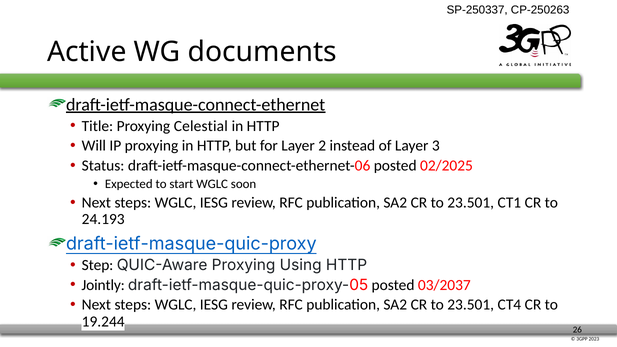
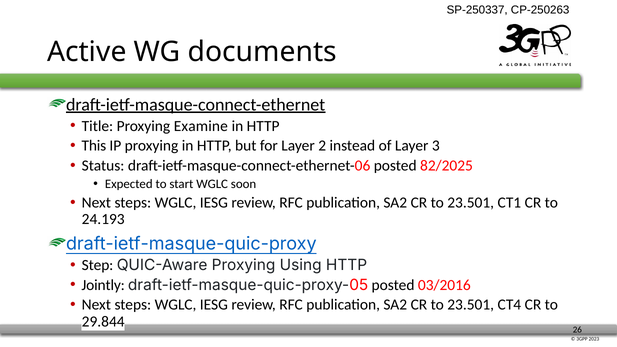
Celestial: Celestial -> Examine (201, 126)
Will: Will -> This (94, 146)
02/2025: 02/2025 -> 82/2025 (447, 166)
03/2037: 03/2037 -> 03/2016 (444, 285)
19.244: 19.244 -> 29.844 (103, 321)
